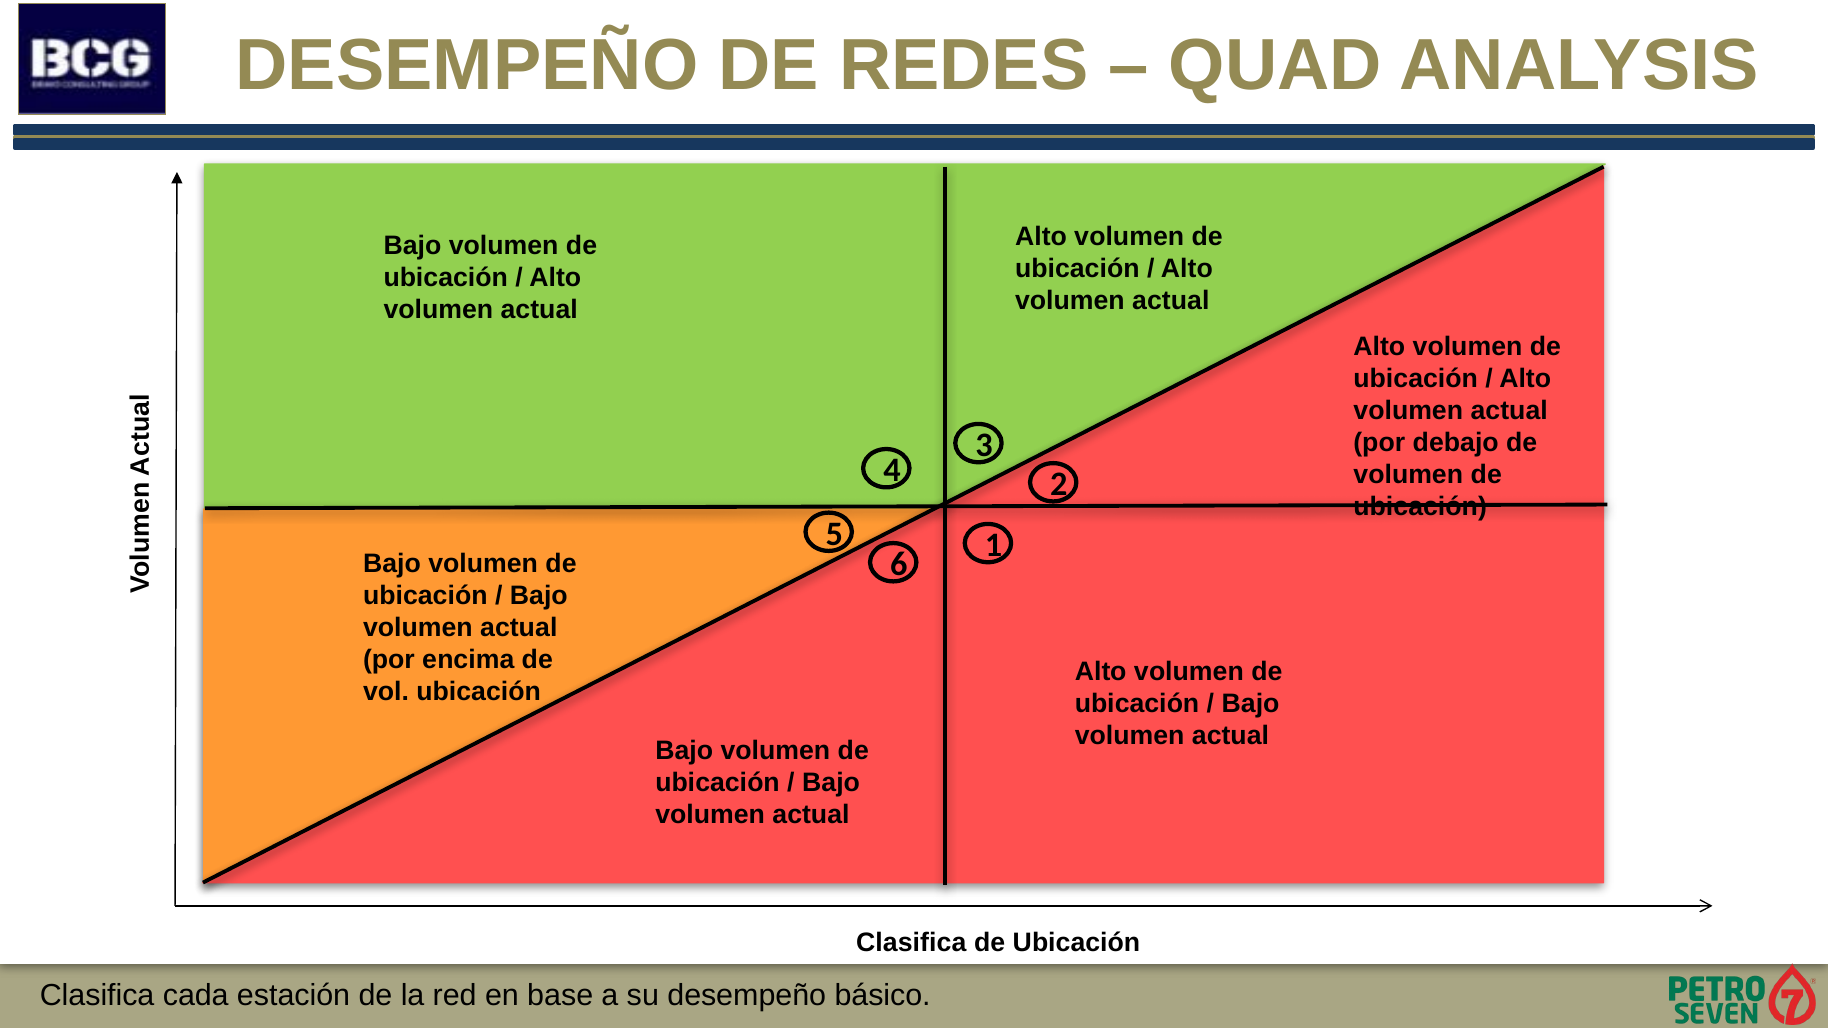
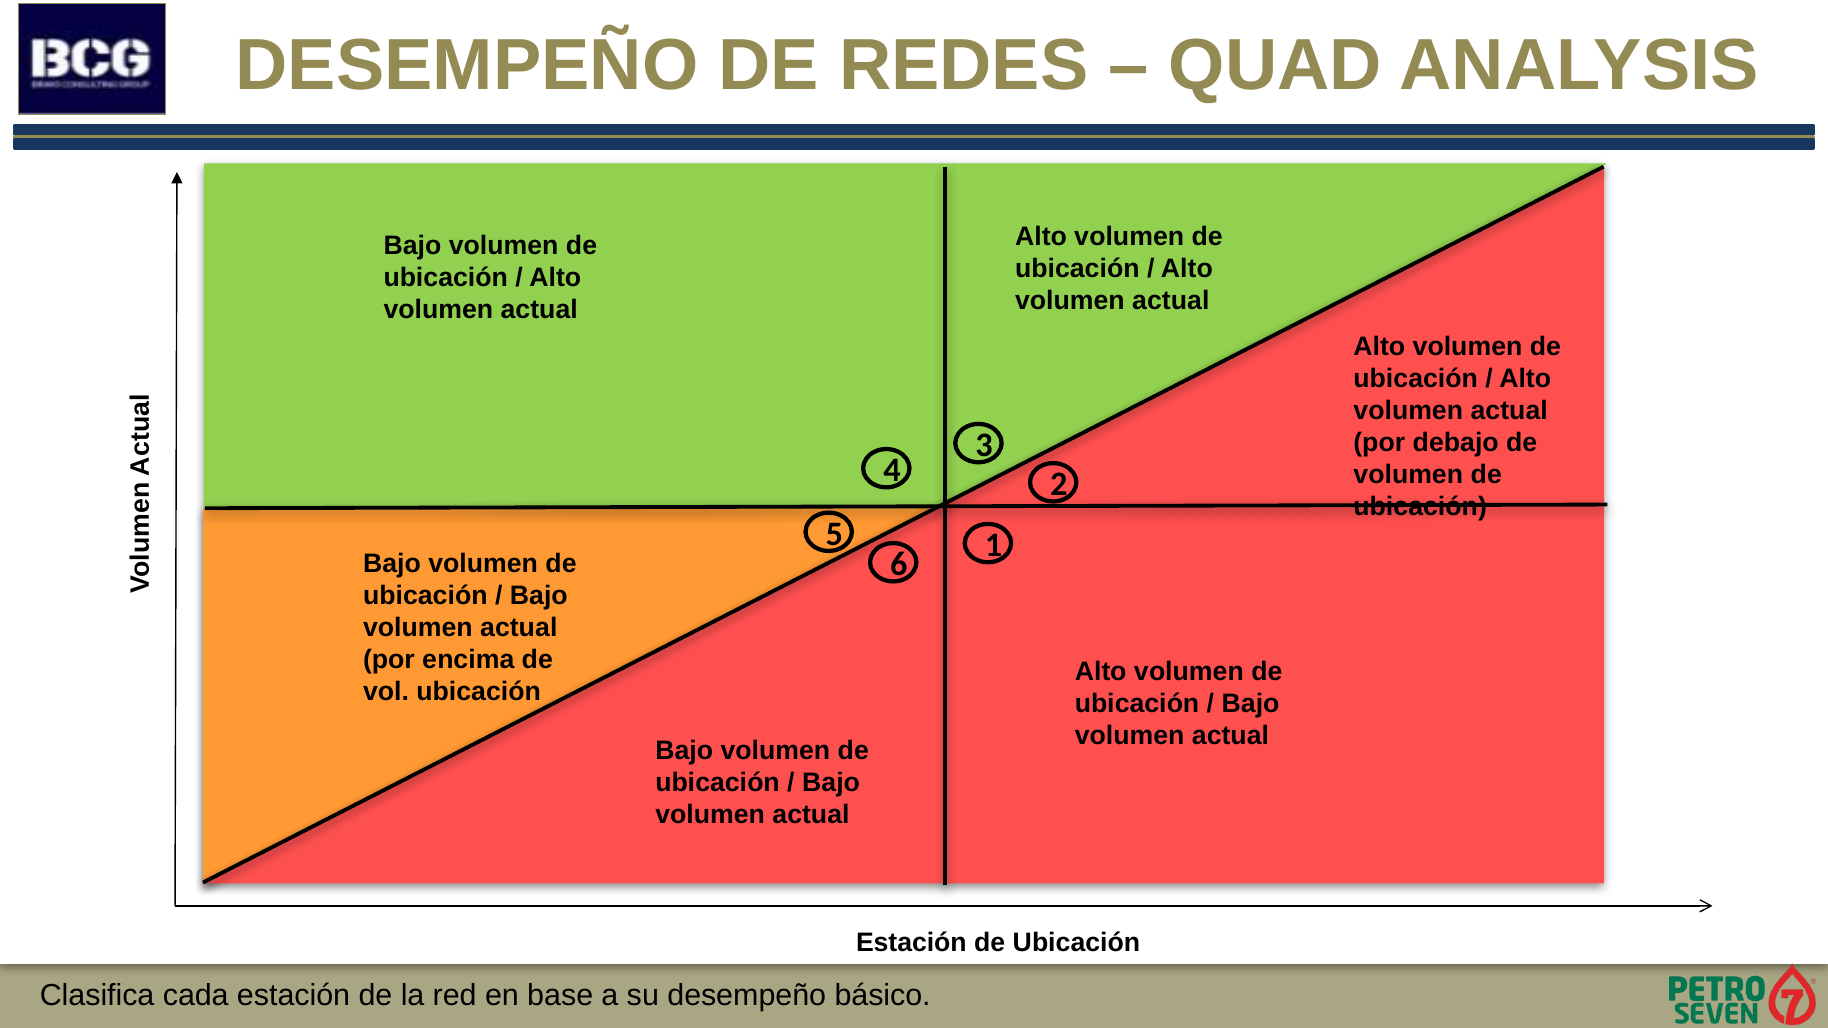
Clasifica: Clasifica -> Estación (911, 943)
